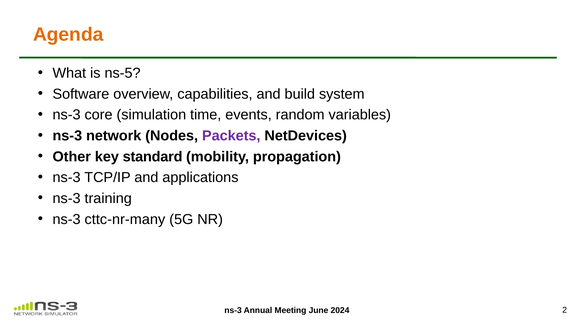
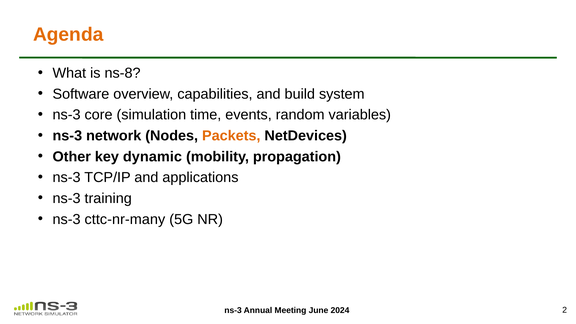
ns-5: ns-5 -> ns-8 (123, 73)
Packets colour: purple -> orange (231, 136)
standard: standard -> dynamic (152, 157)
